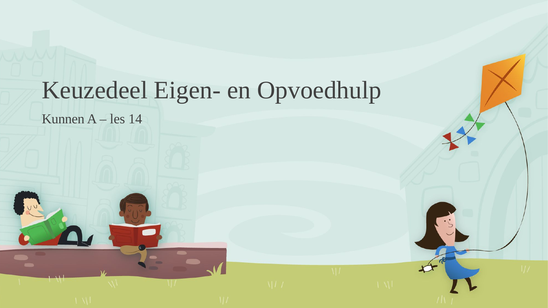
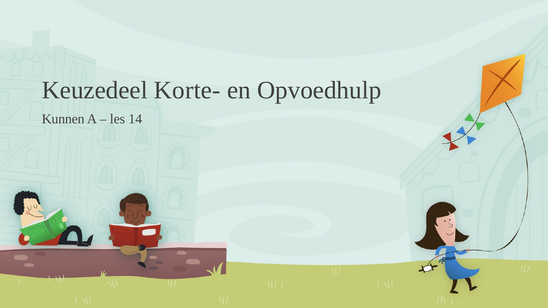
Eigen-: Eigen- -> Korte- (187, 90)
